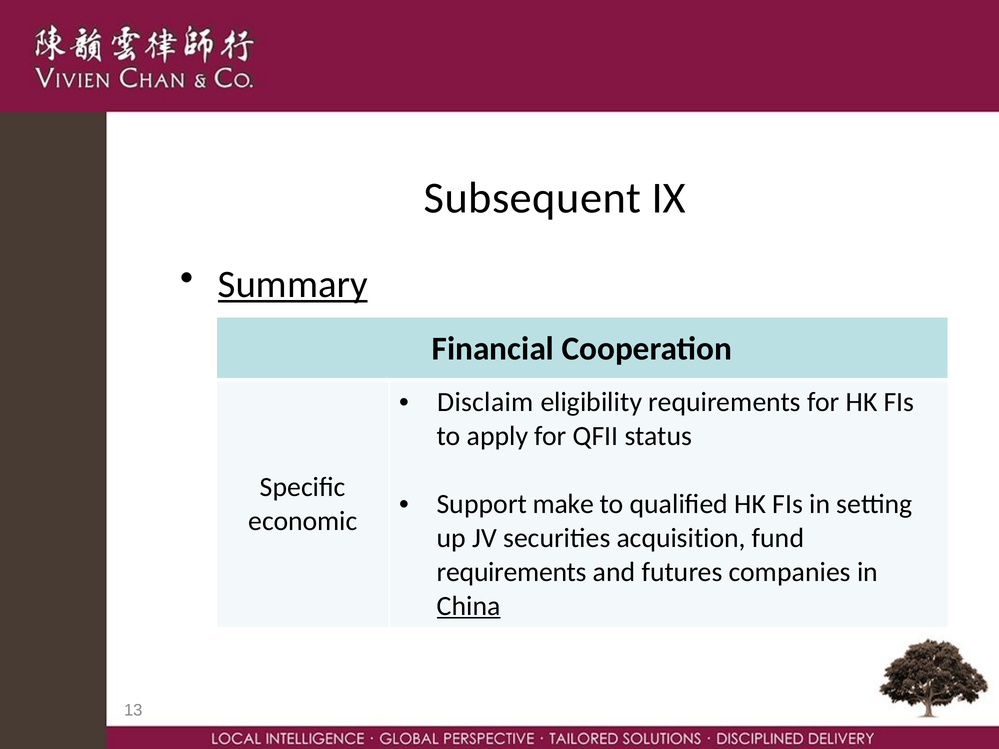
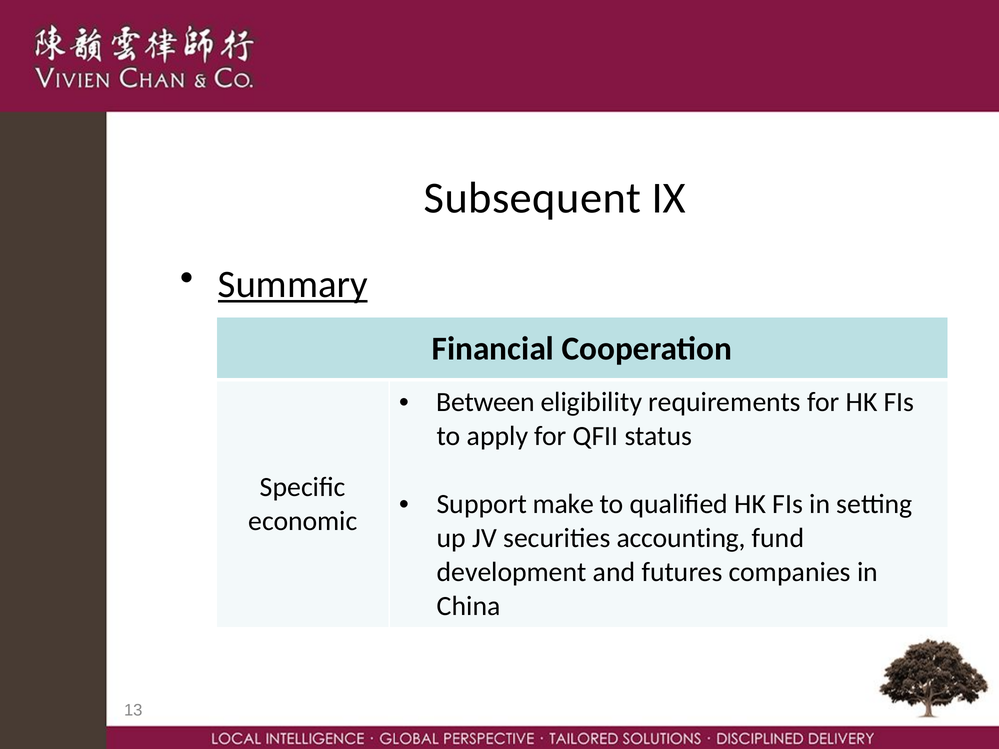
Disclaim: Disclaim -> Between (486, 402)
acquisition: acquisition -> accounting (681, 538)
requirements: requirements -> development (512, 572)
China underline: present -> none (469, 606)
